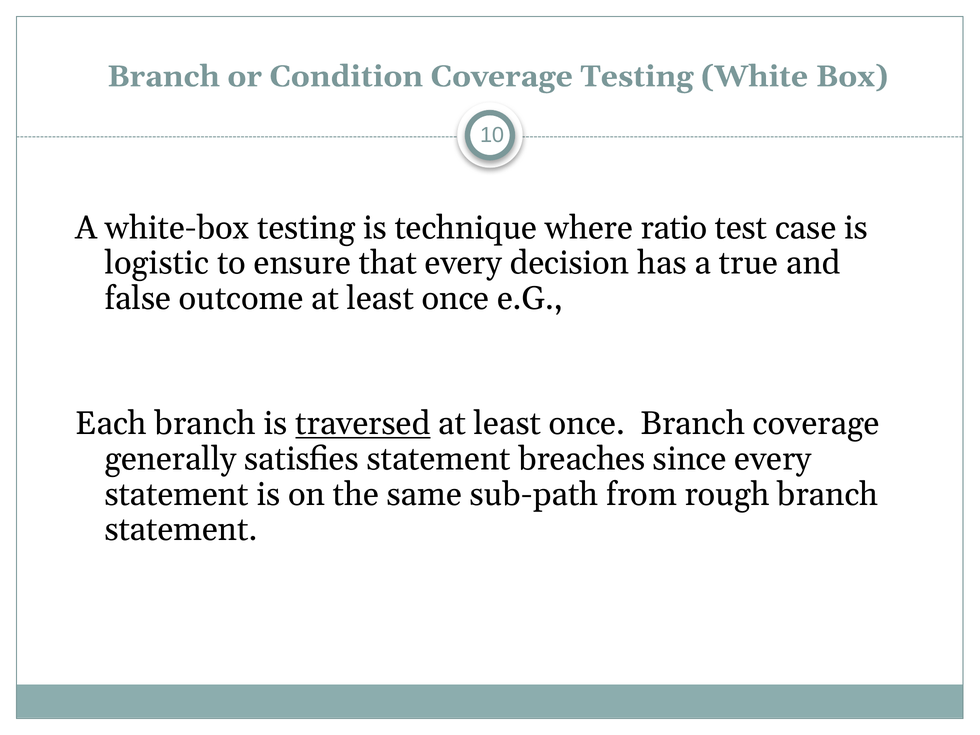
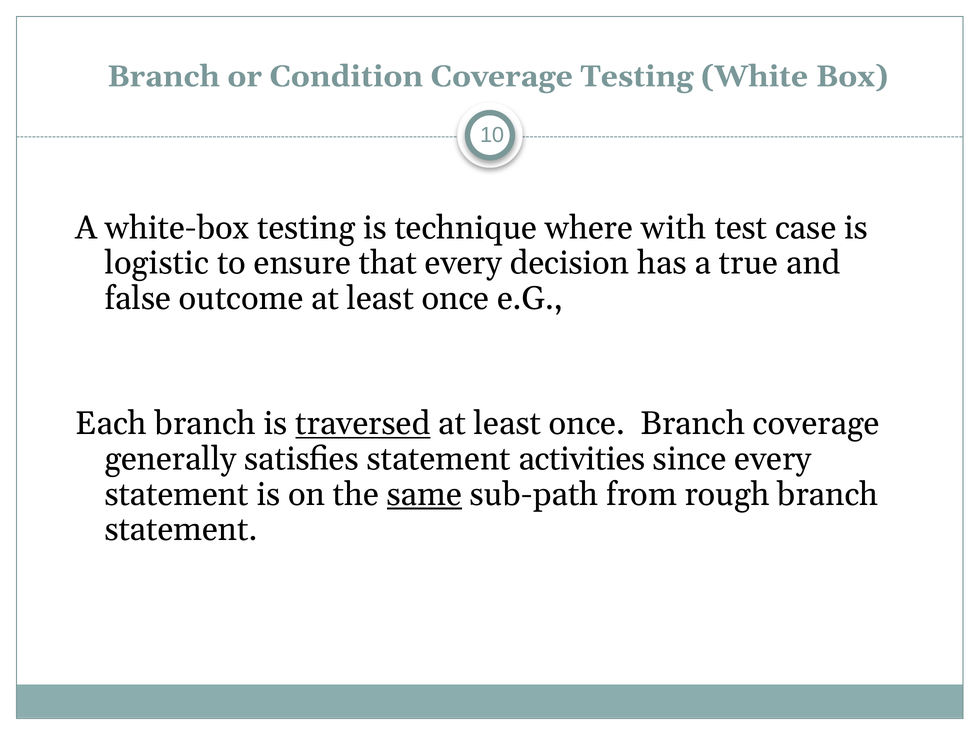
ratio: ratio -> with (674, 228)
breaches: breaches -> activities (582, 459)
same underline: none -> present (424, 494)
